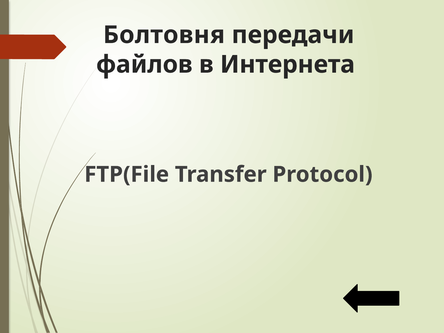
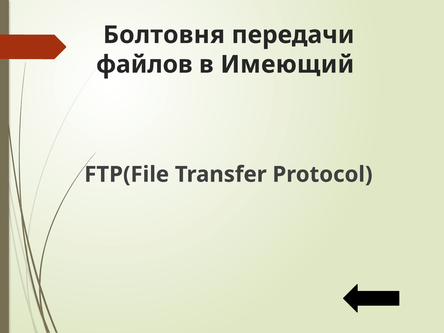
Интернета: Интернета -> Имеющий (287, 64)
